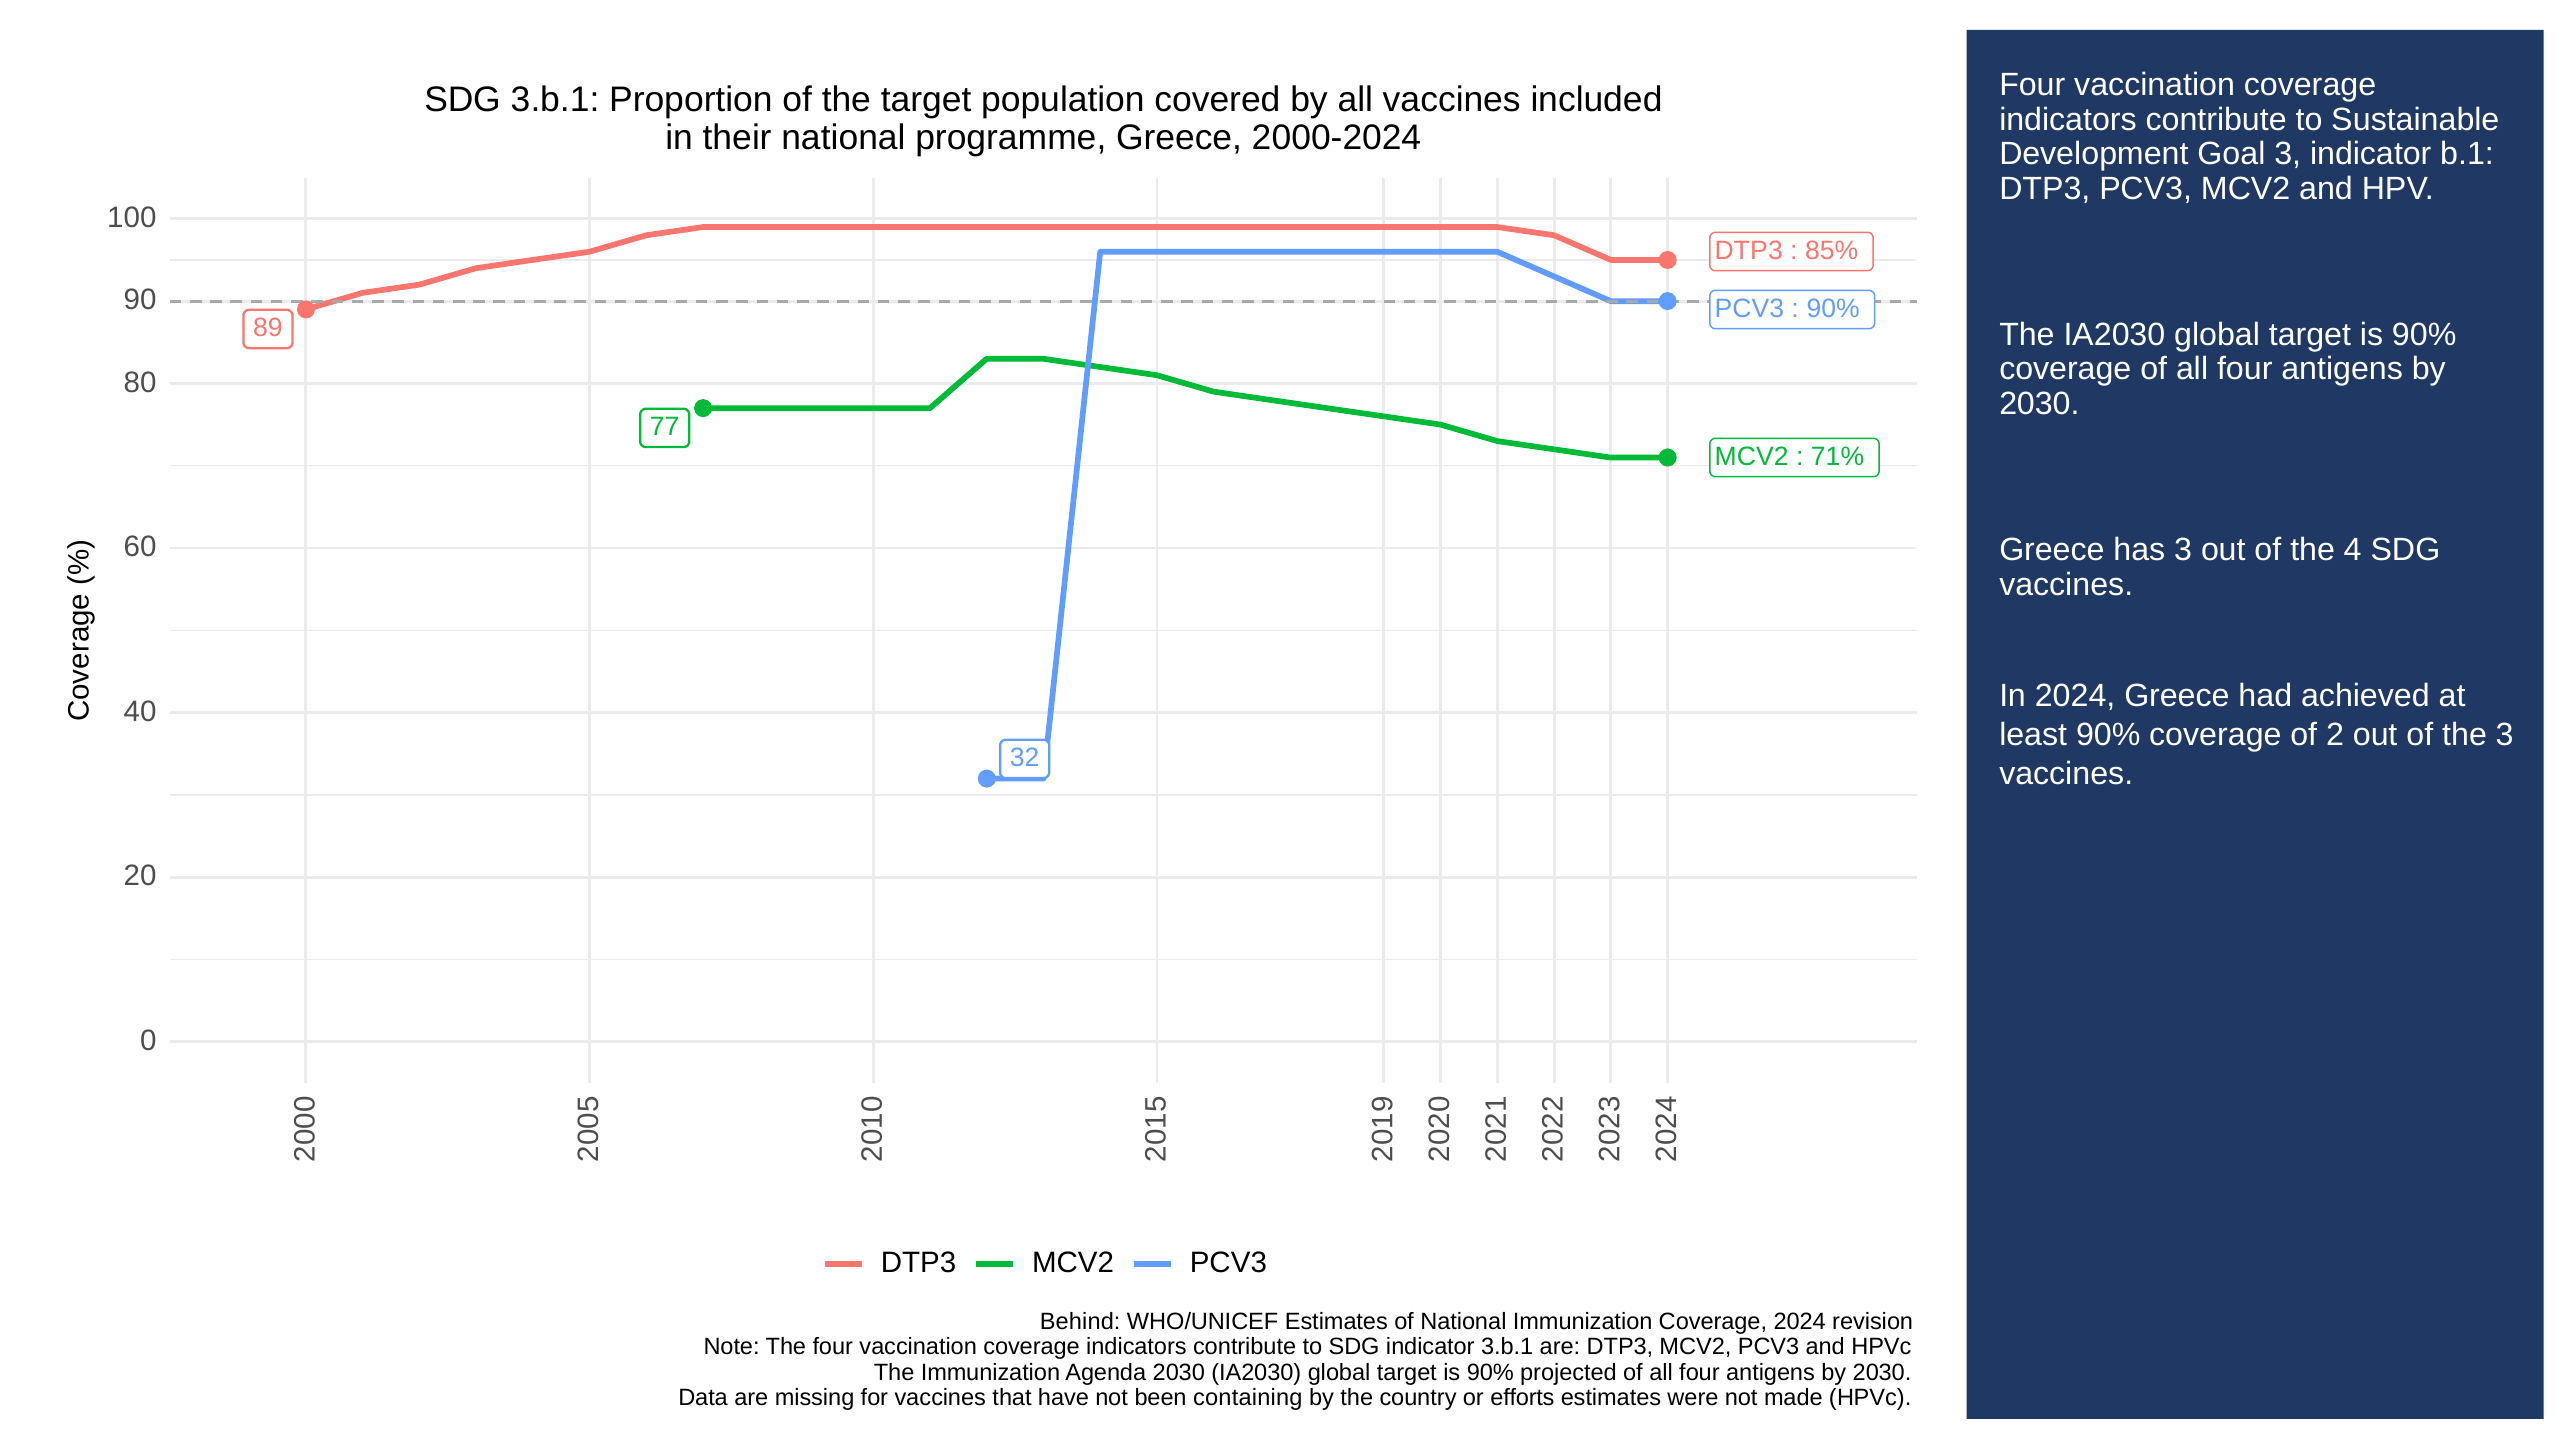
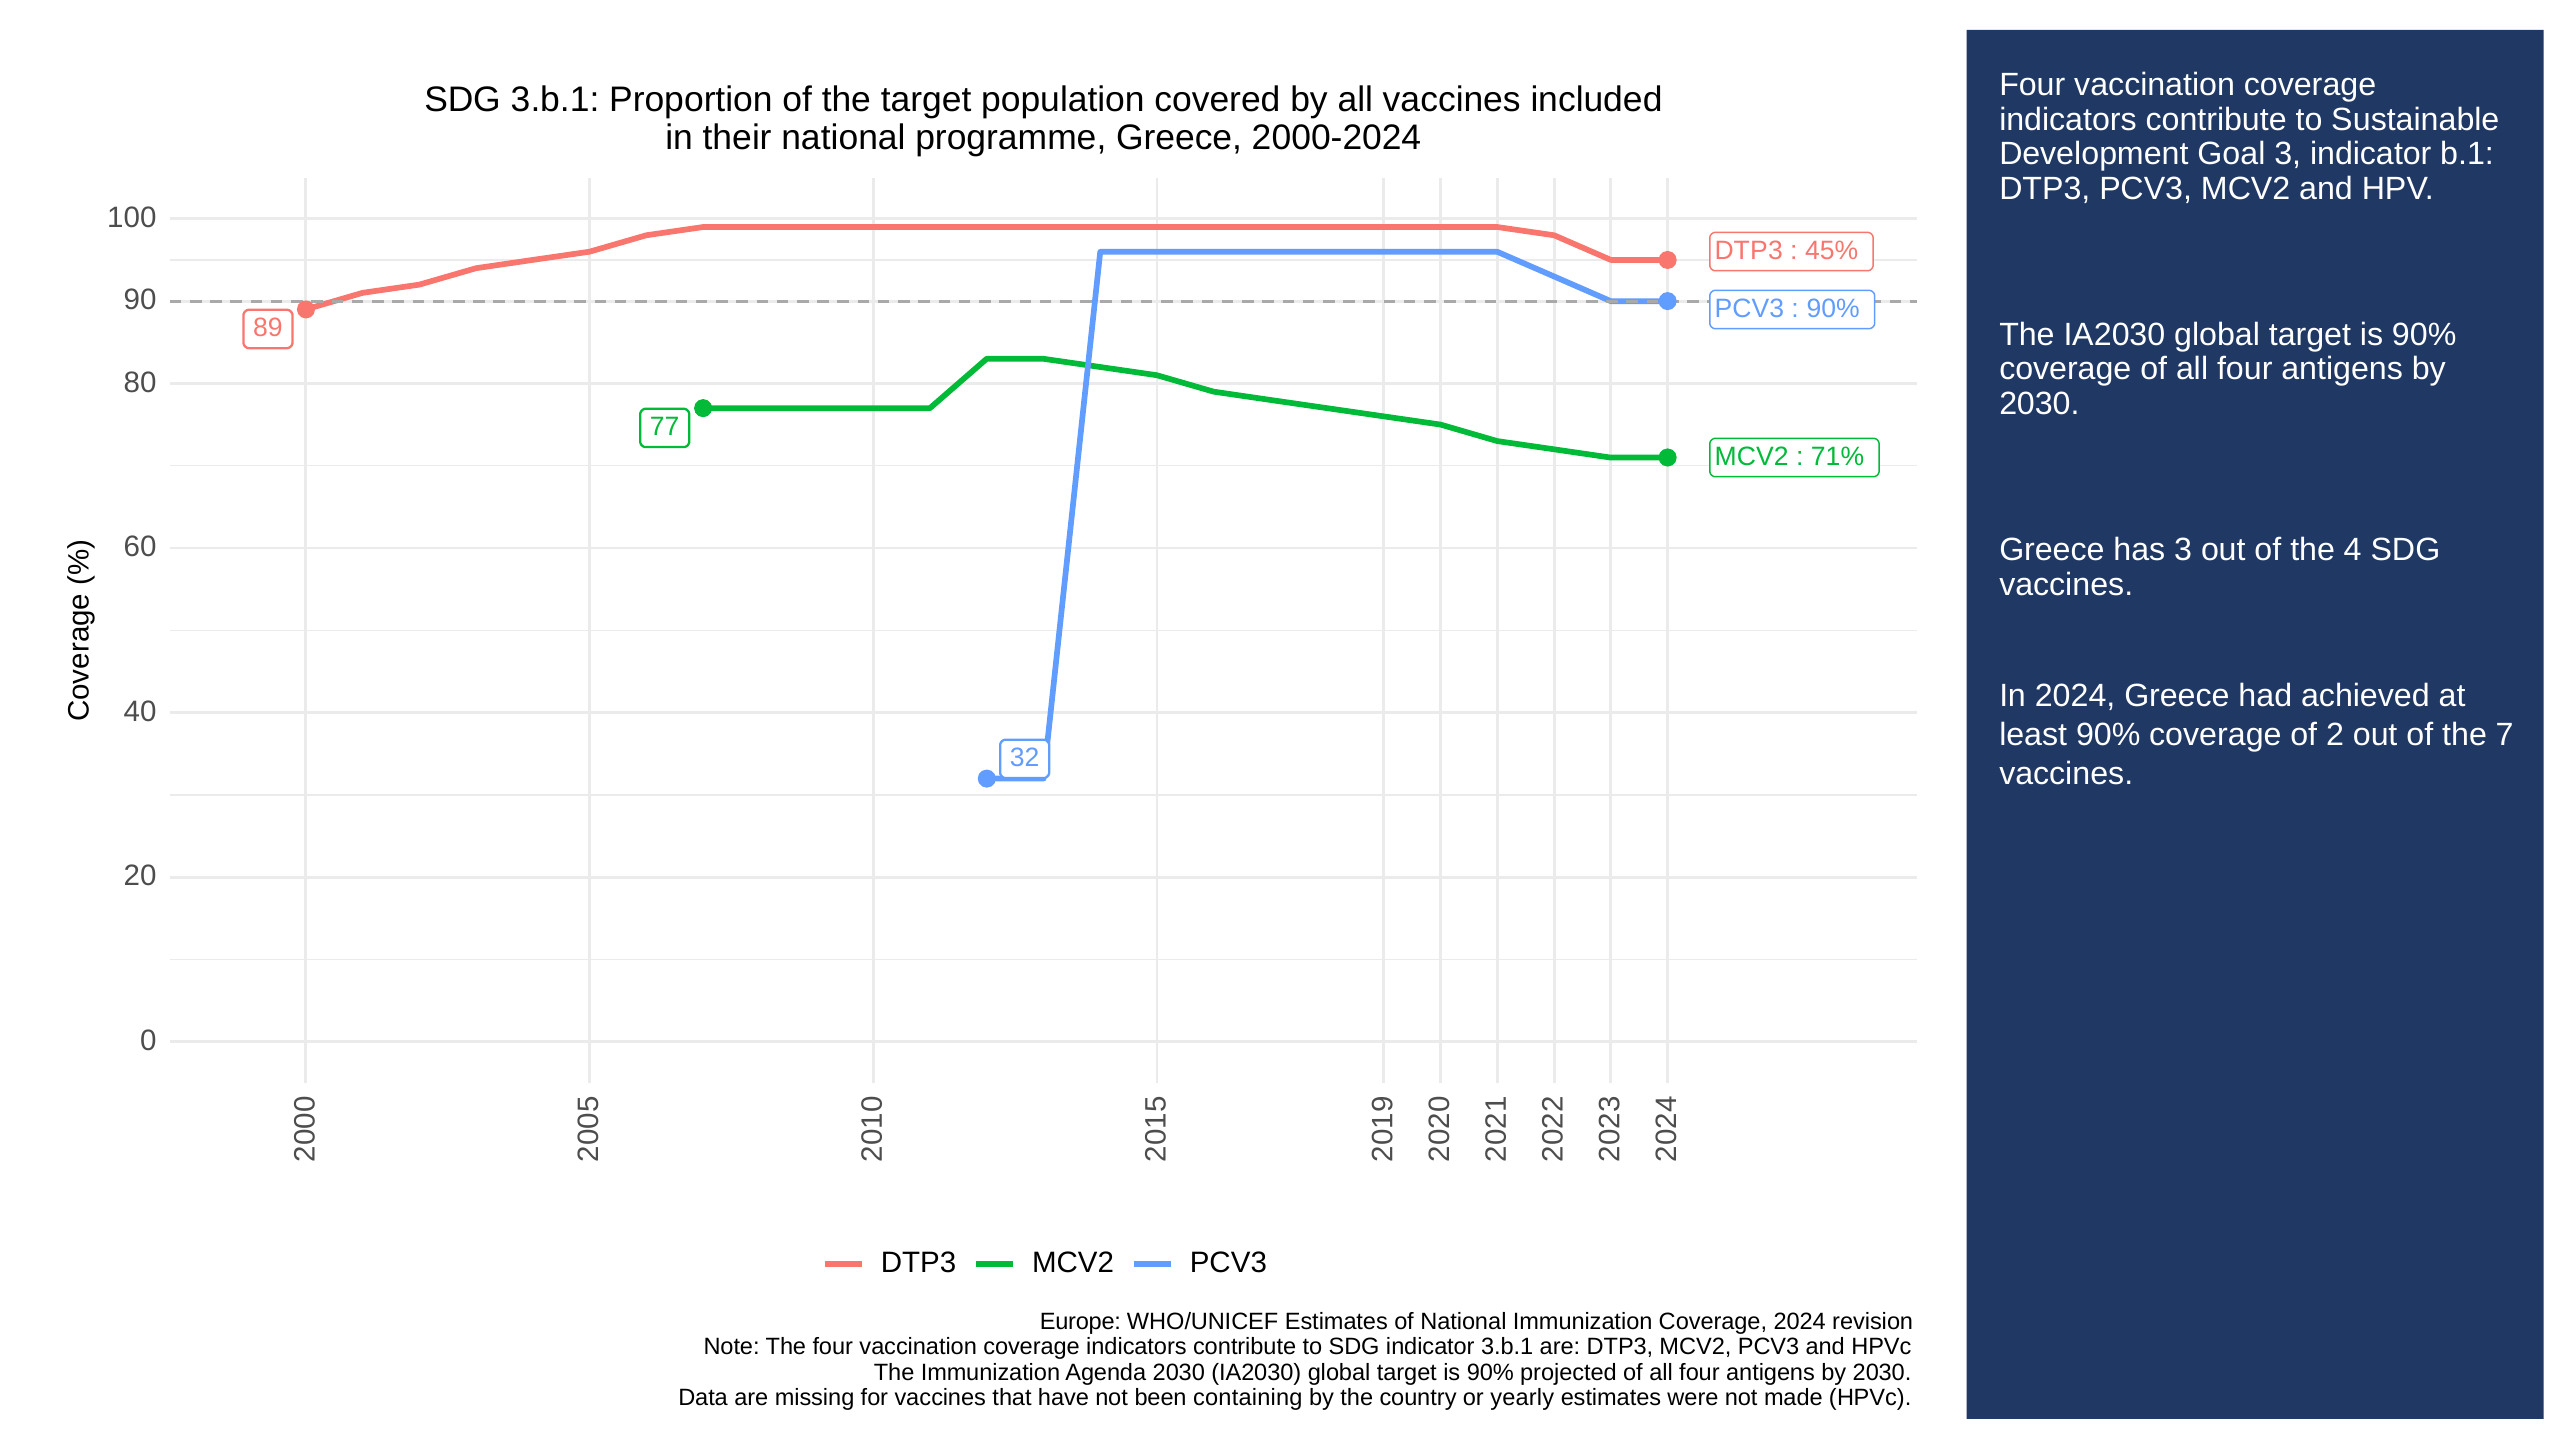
85%: 85% -> 45% (1832, 250)
the 3: 3 -> 7 (2505, 735)
Behind: Behind -> Europe (1080, 1322)
efforts: efforts -> yearly (1522, 1398)
